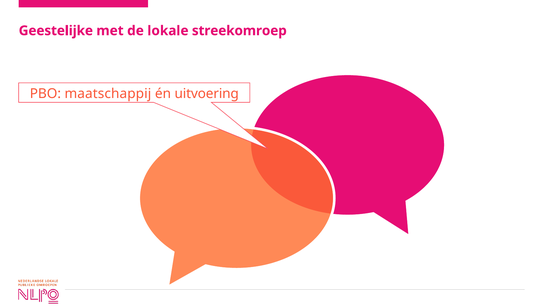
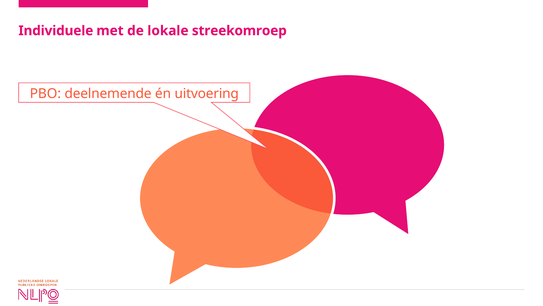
Geestelijke: Geestelijke -> Individuele (56, 31)
maatschappij: maatschappij -> deelnemende (108, 93)
